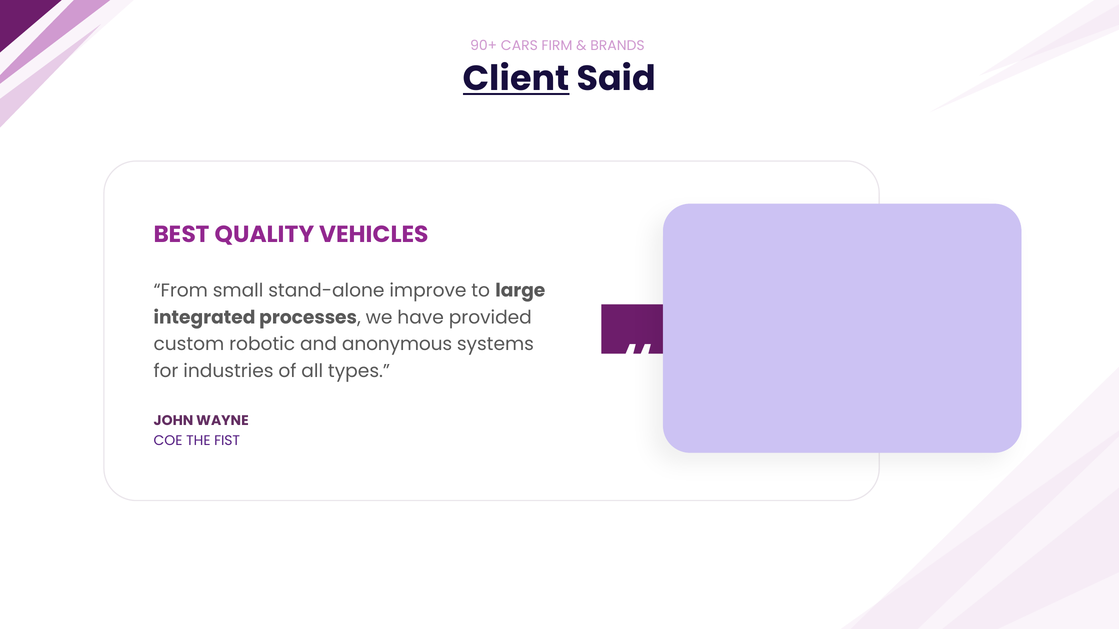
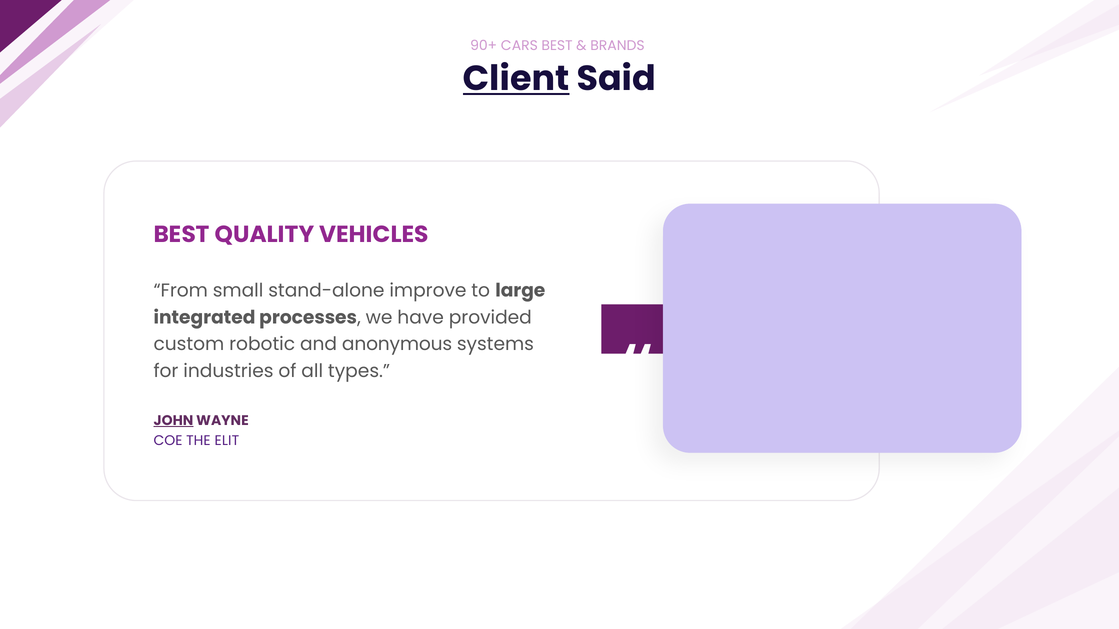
CARS FIRM: FIRM -> BEST (557, 46)
JOHN underline: none -> present (173, 421)
FIST: FIST -> ELIT (227, 441)
